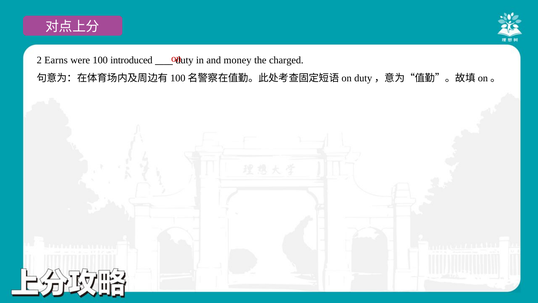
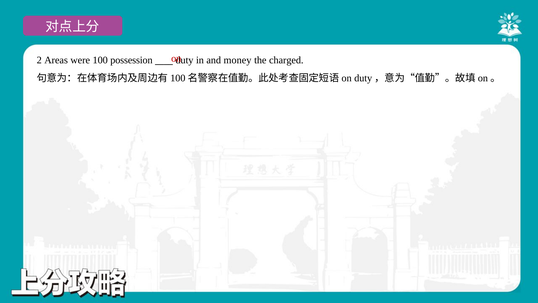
Earns: Earns -> Areas (56, 60)
introduced: introduced -> possession (131, 60)
